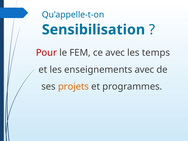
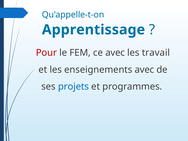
Sensibilisation: Sensibilisation -> Apprentissage (93, 30)
temps: temps -> travail (156, 53)
projets colour: orange -> blue (73, 87)
